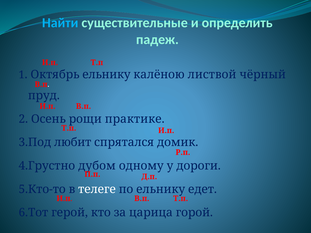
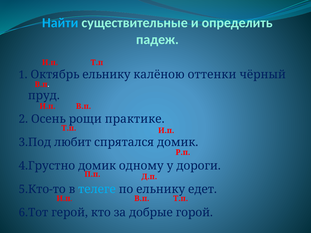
листвой: листвой -> оттенки (212, 75)
4.Грустно дубом: дубом -> домик (97, 166)
телеге colour: white -> light blue (97, 189)
царица: царица -> добрые (151, 213)
